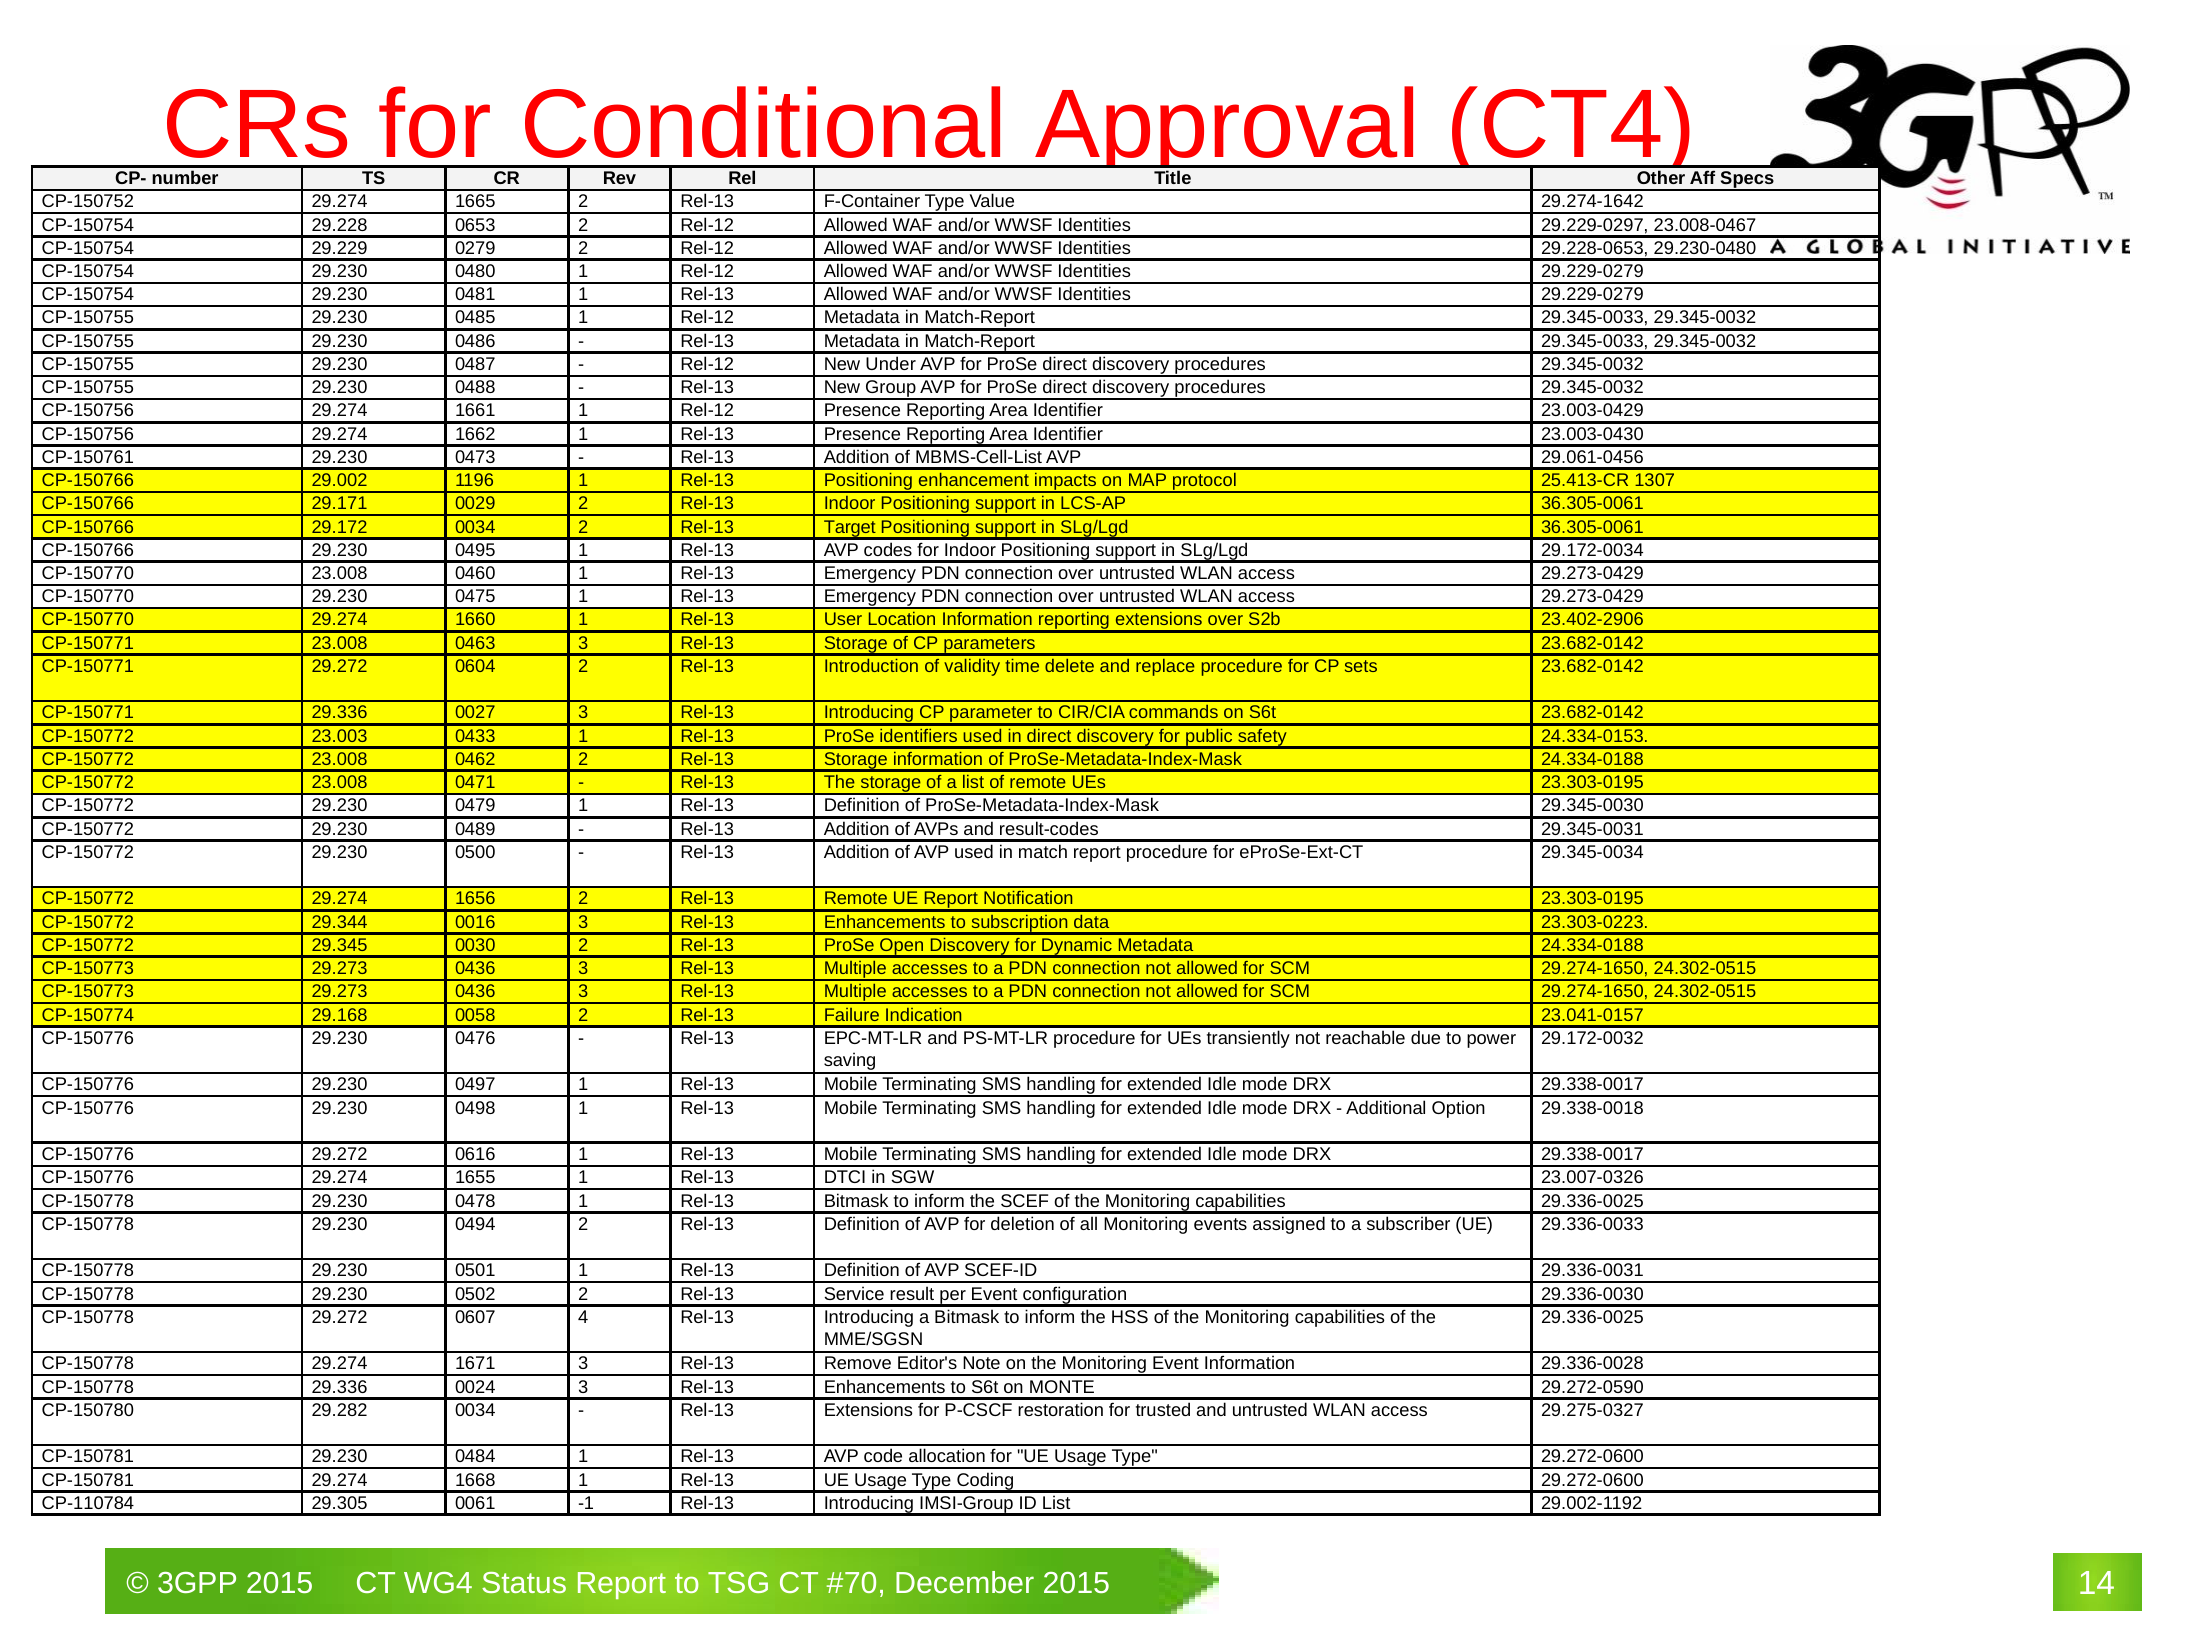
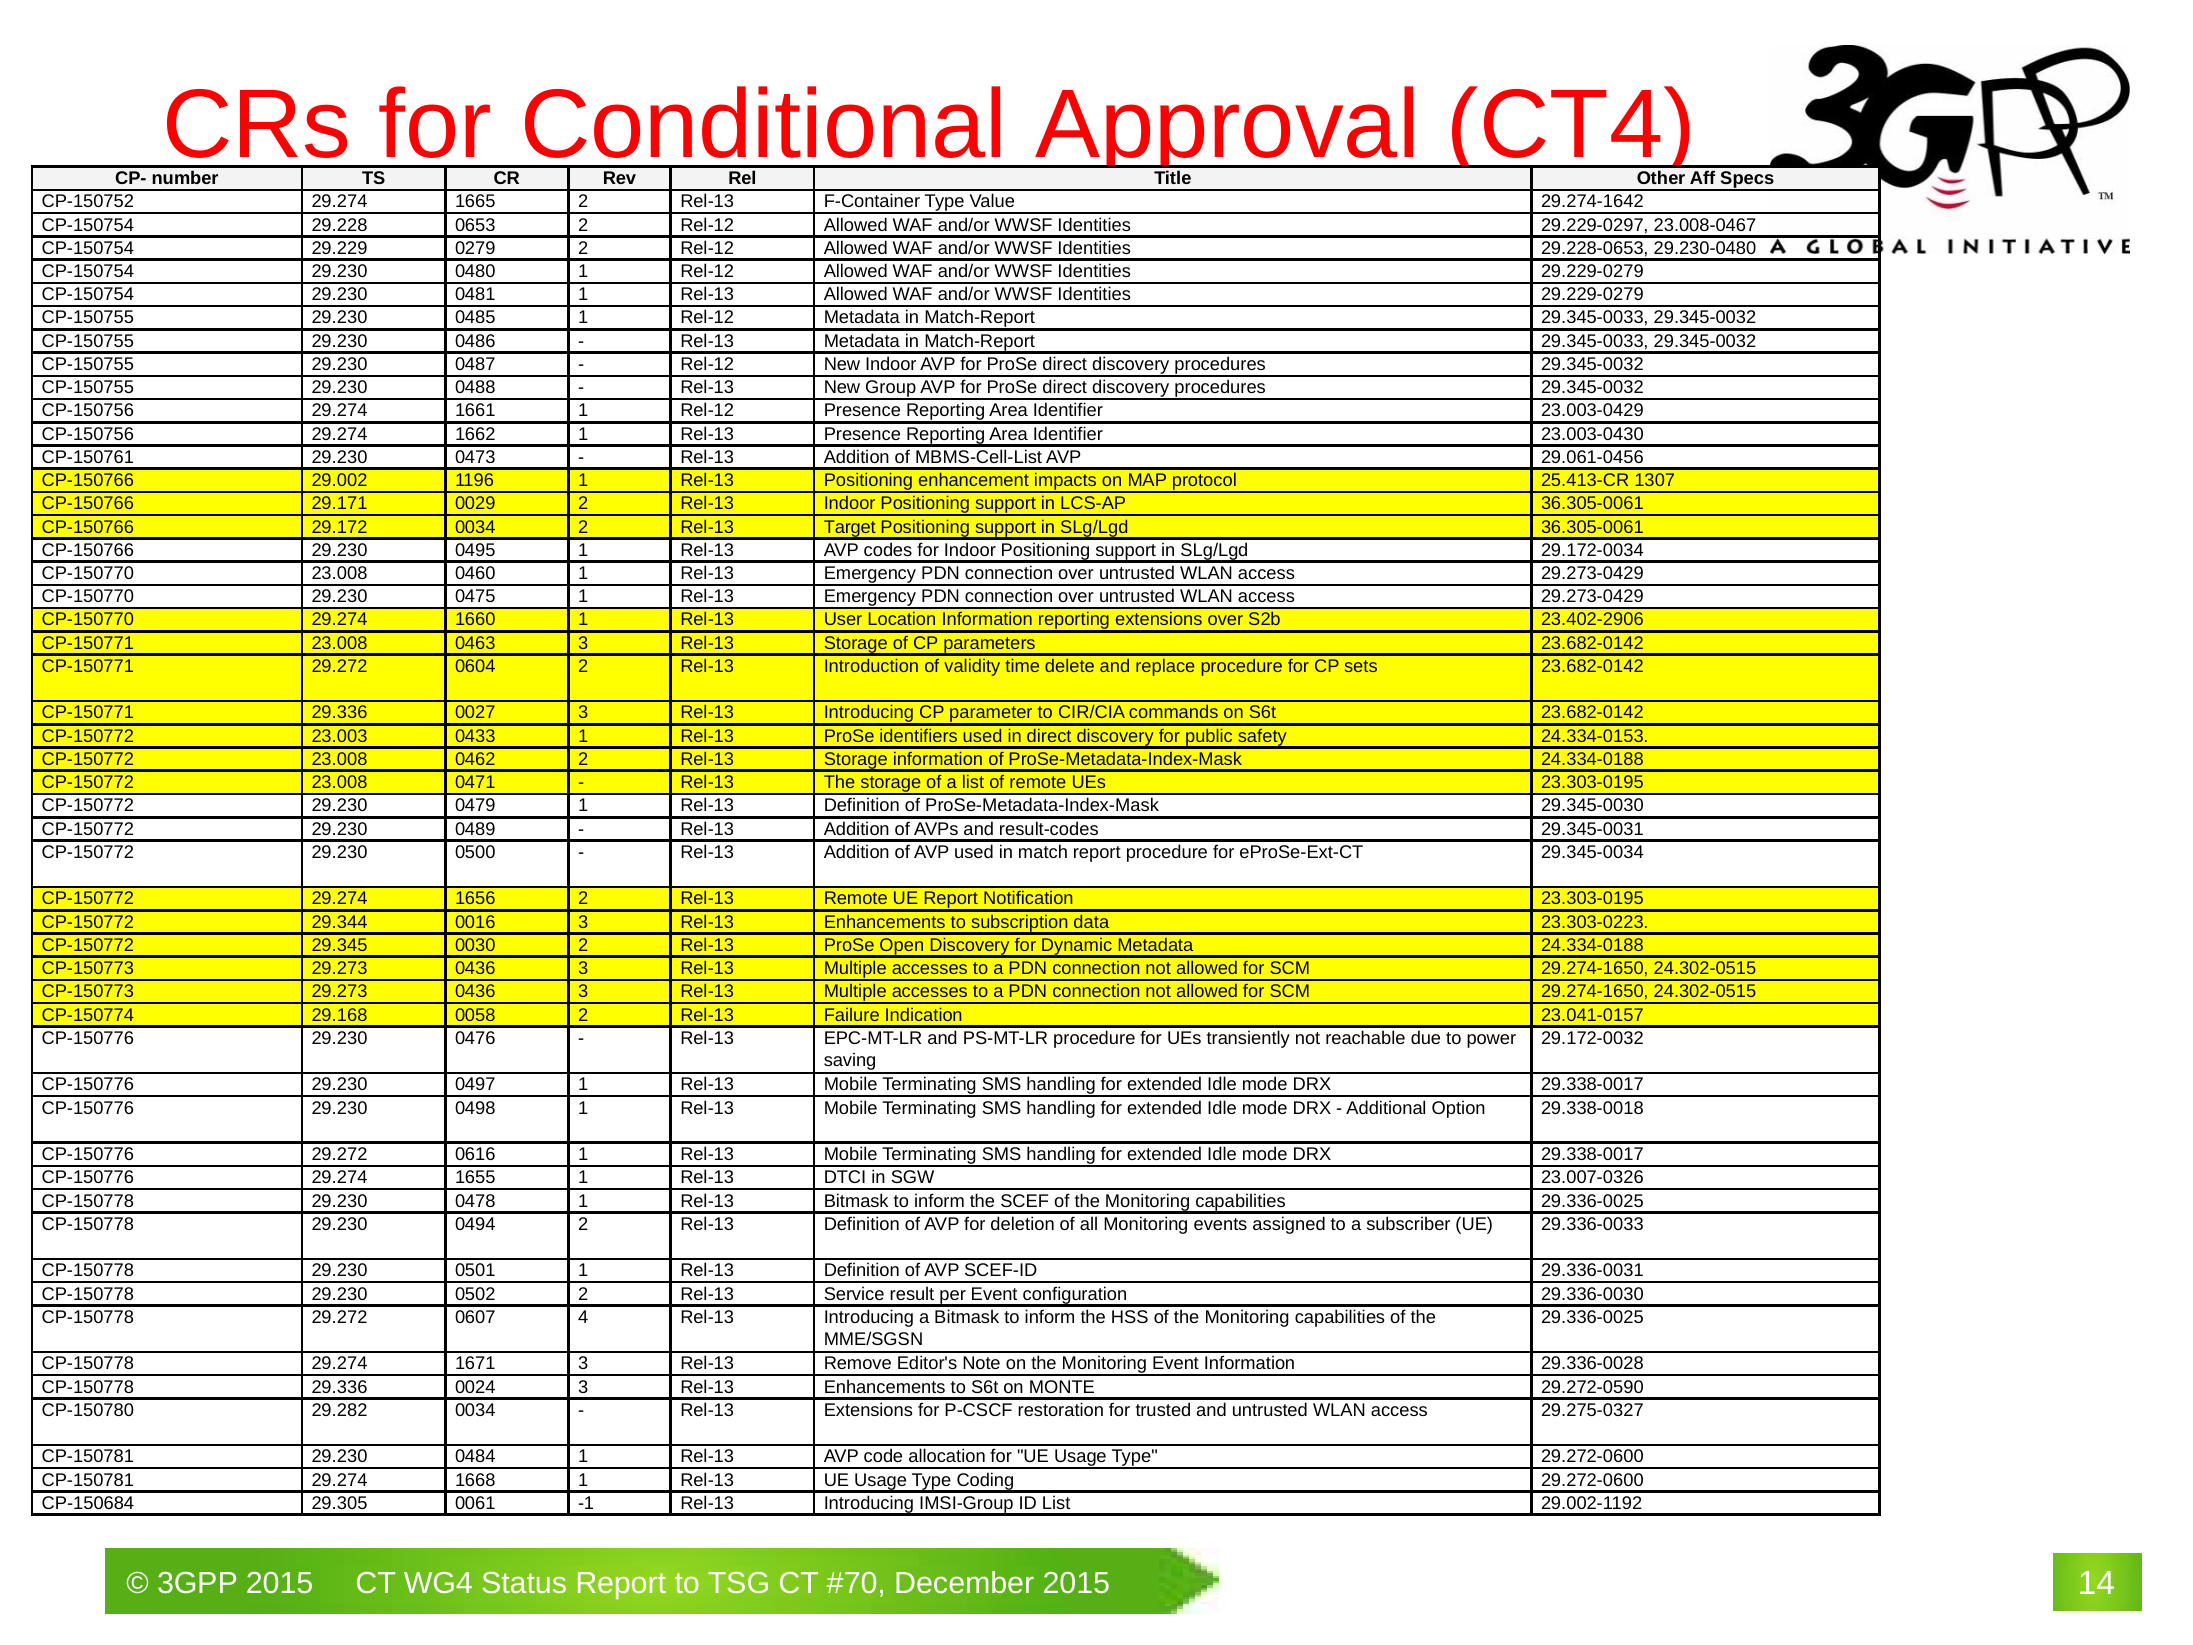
New Under: Under -> Indoor (891, 364)
CP-110784: CP-110784 -> CP-150684 (88, 1503)
